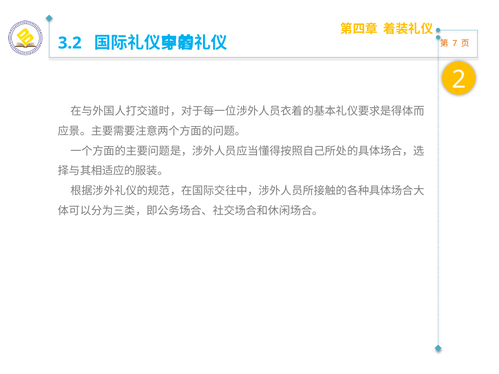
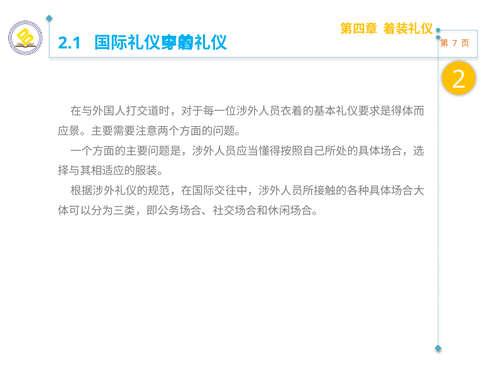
3.2: 3.2 -> 2.1 (70, 43)
